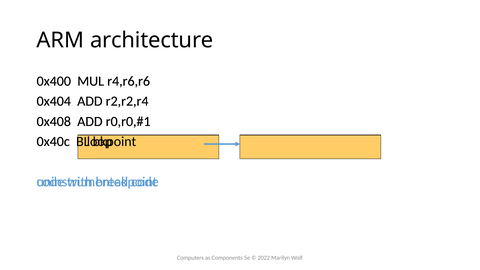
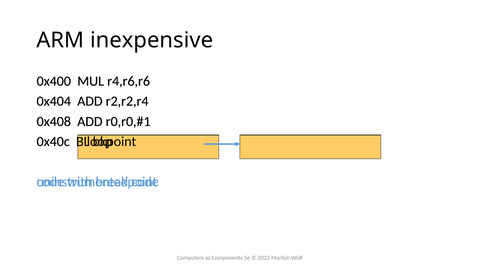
architecture: architecture -> inexpensive (152, 40)
